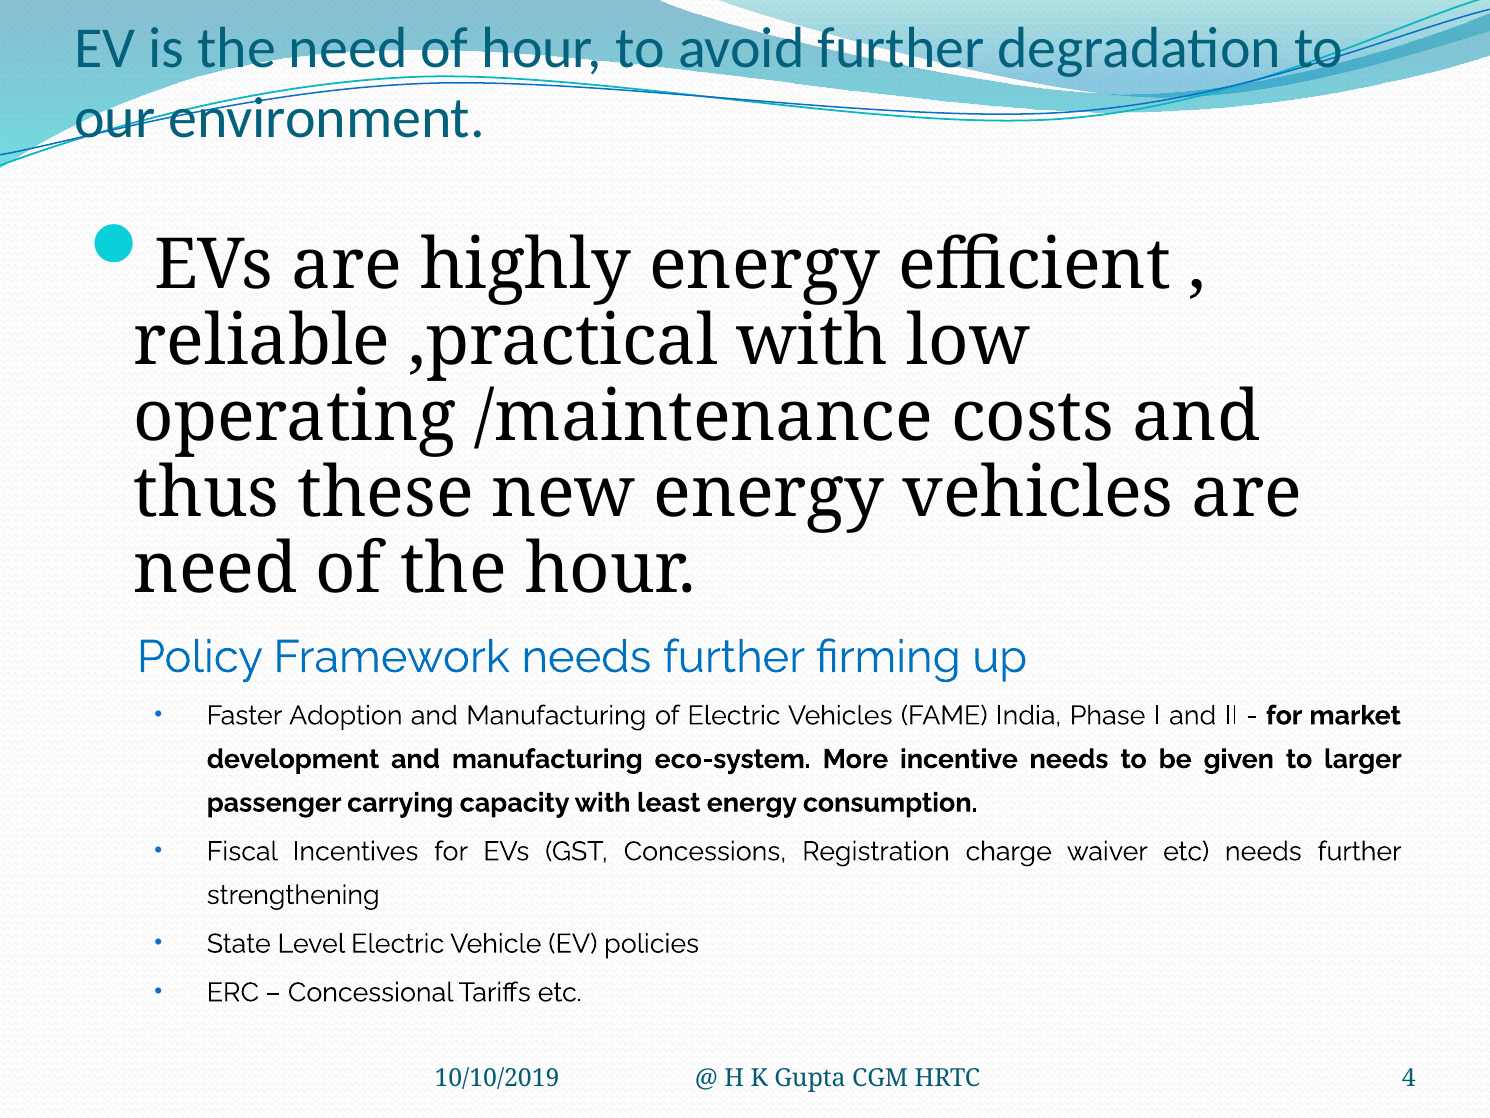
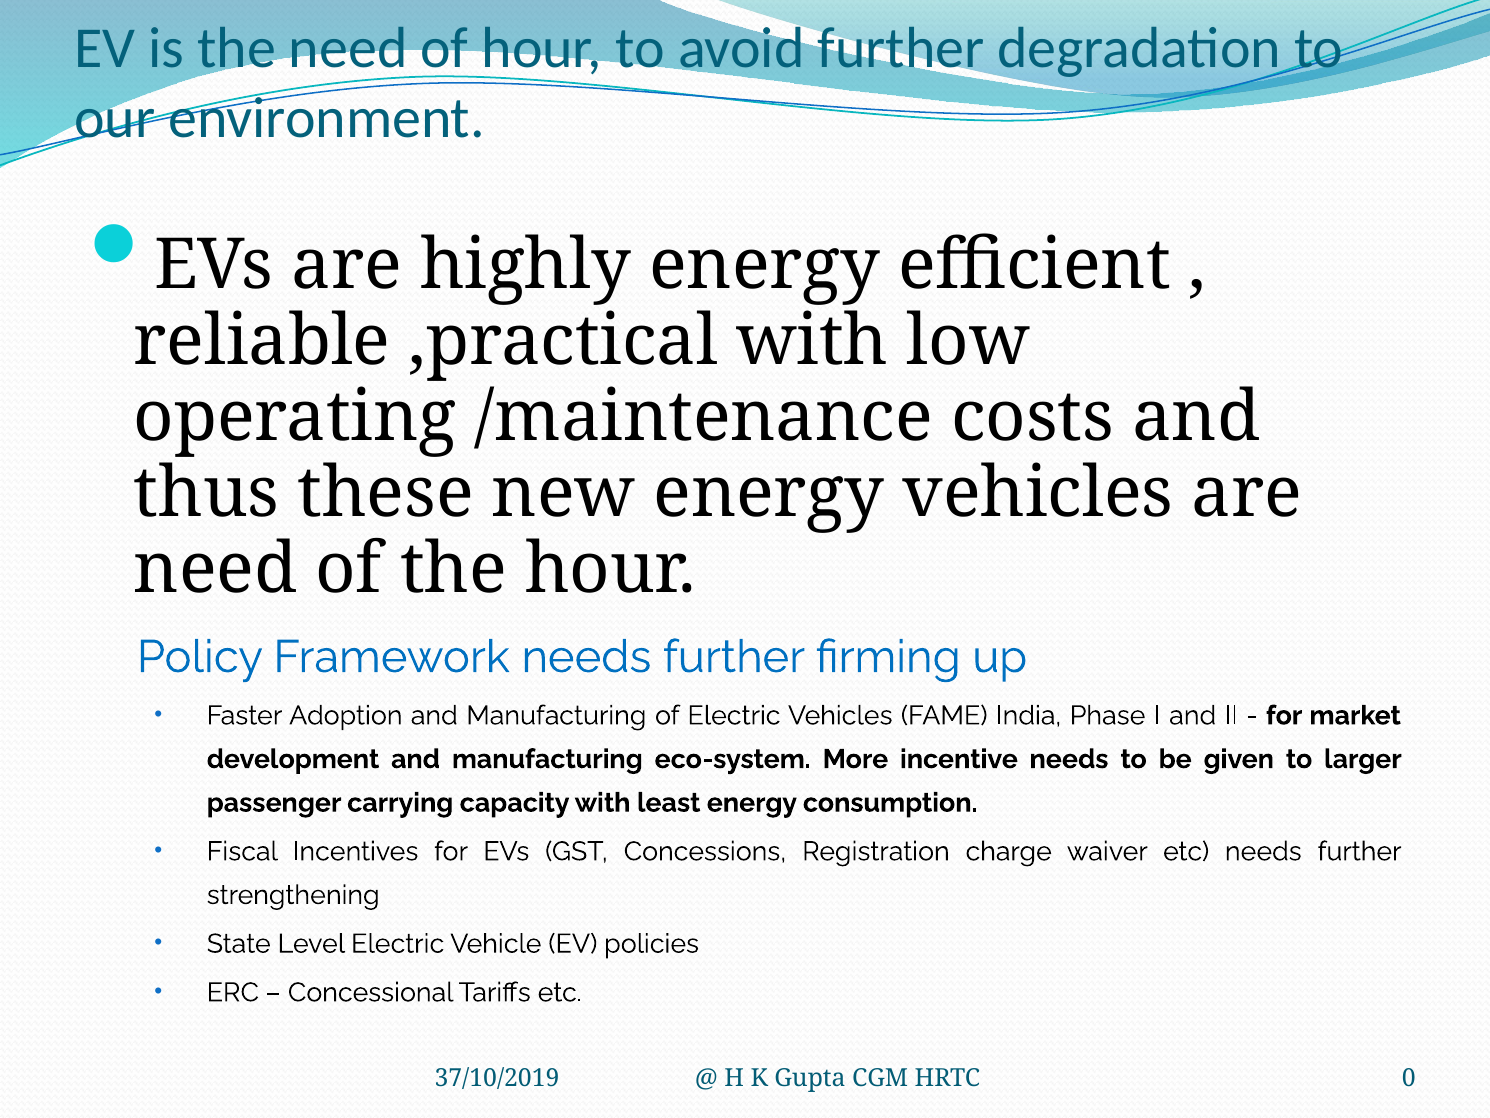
10/10/2019: 10/10/2019 -> 37/10/2019 (497, 1078)
4: 4 -> 0 (1409, 1078)
